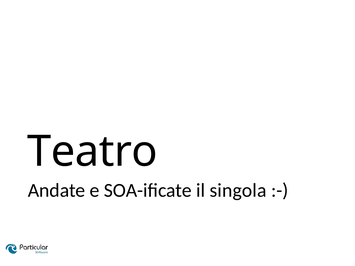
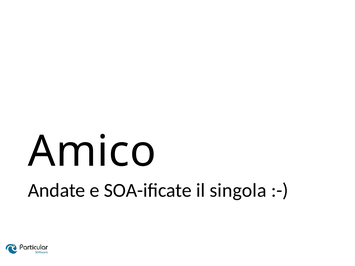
Teatro: Teatro -> Amico (92, 152)
